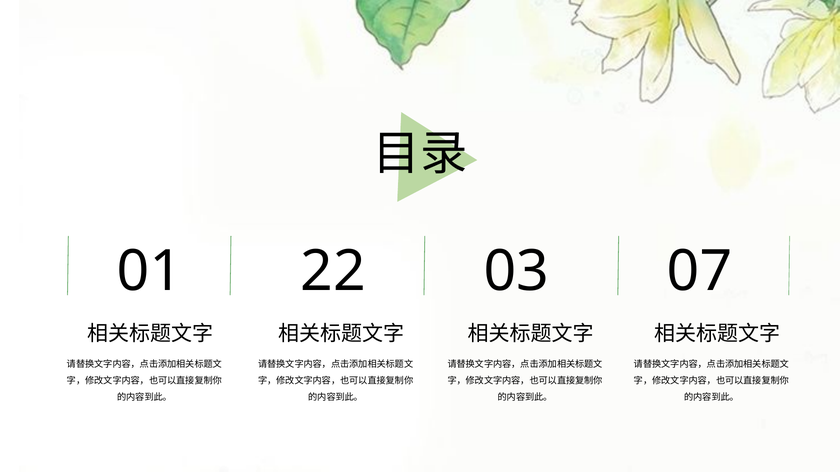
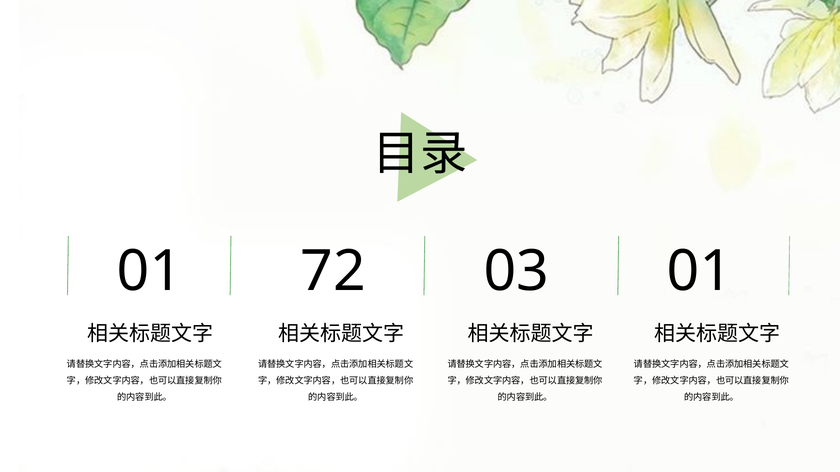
22: 22 -> 72 (333, 272)
03 07: 07 -> 01 (700, 272)
